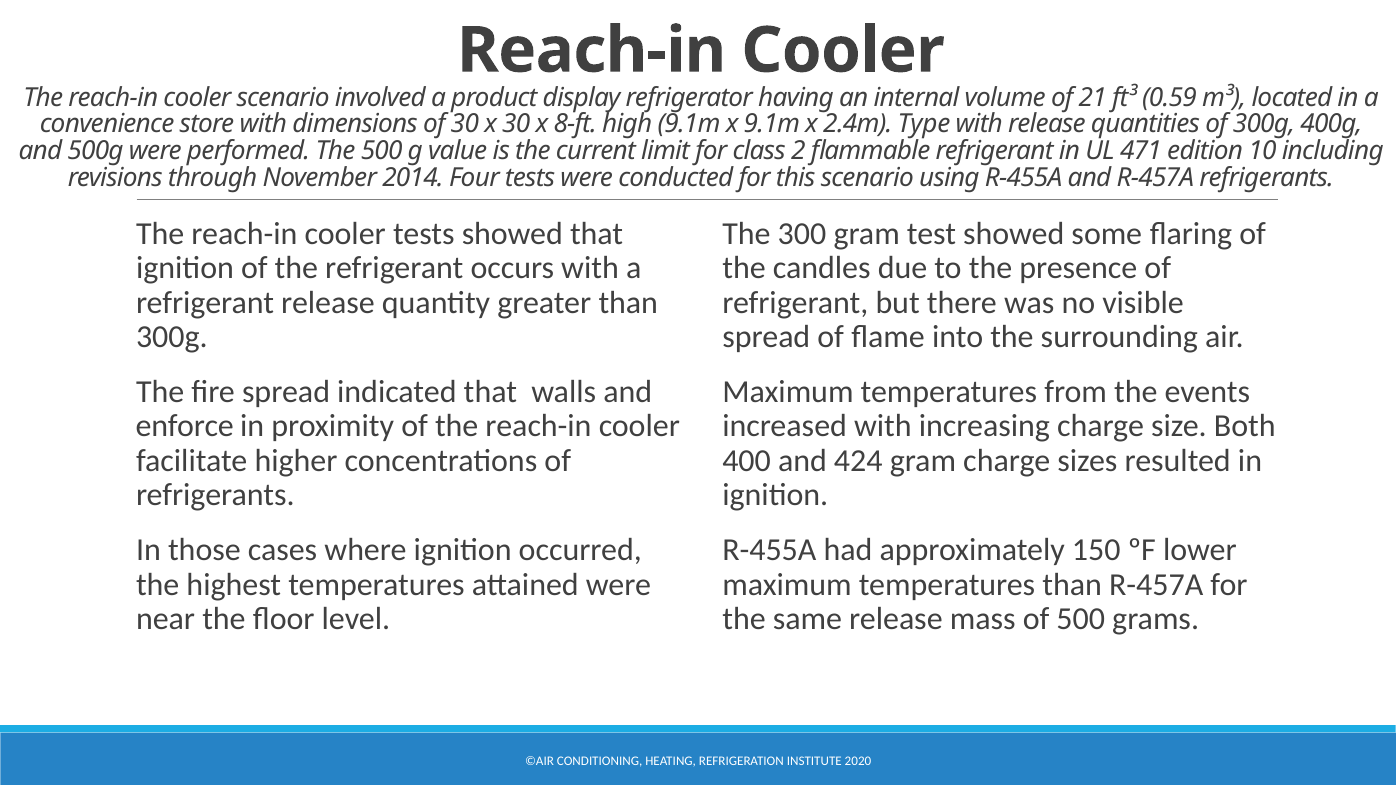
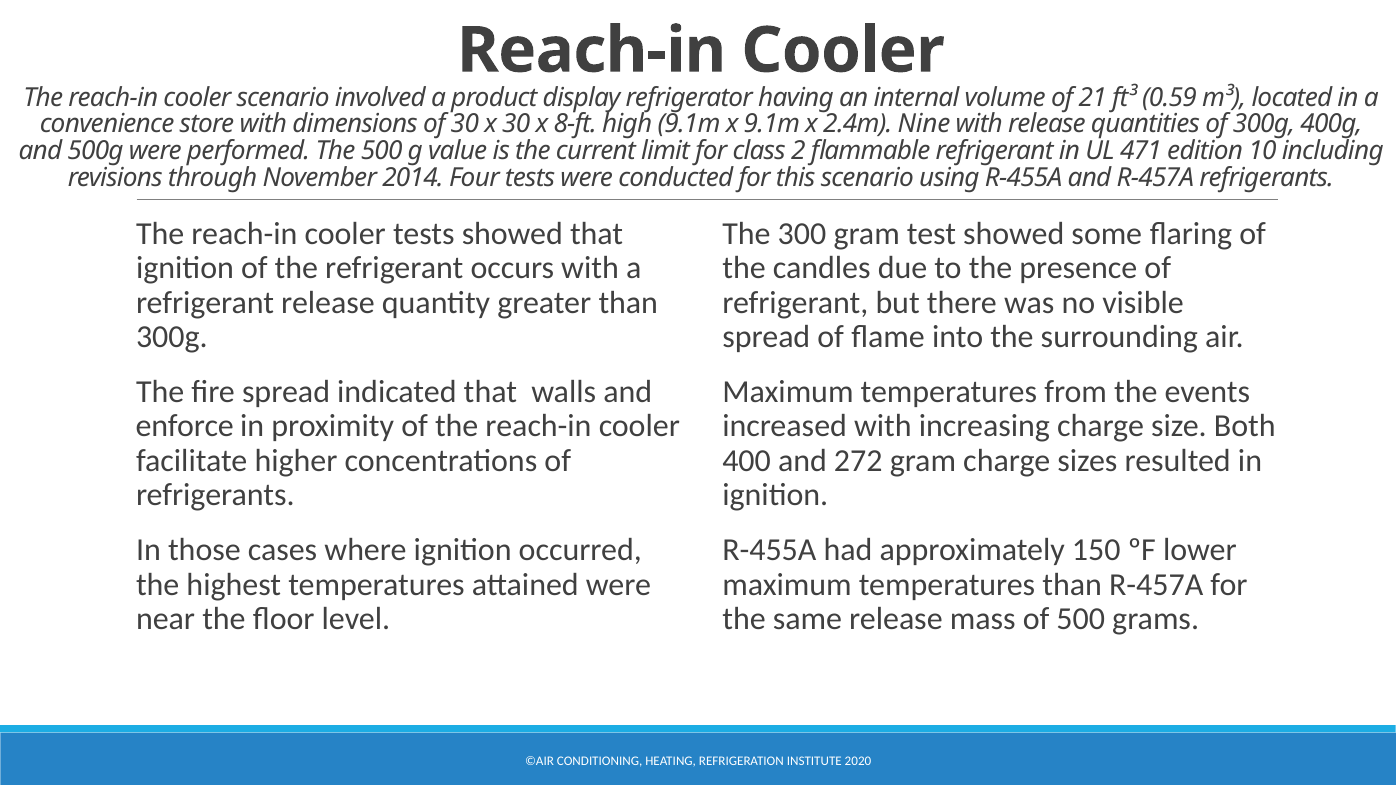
Type: Type -> Nine (924, 124)
424: 424 -> 272 (858, 461)
